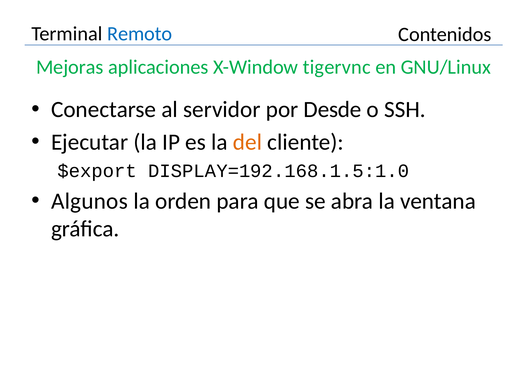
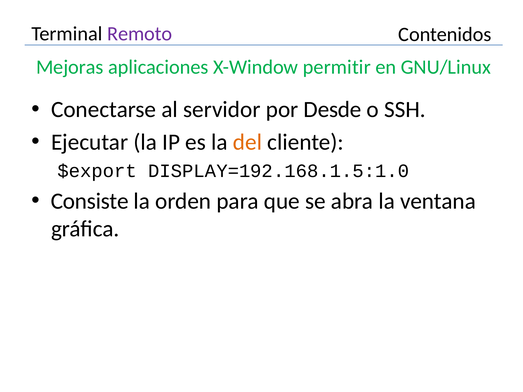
Remoto colour: blue -> purple (140, 34)
tigervnc: tigervnc -> permitir (337, 67)
Algunos: Algunos -> Consiste (90, 201)
